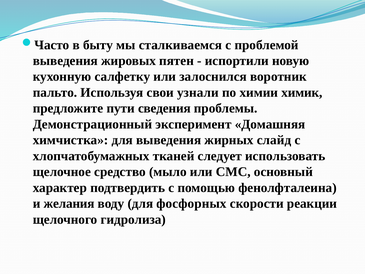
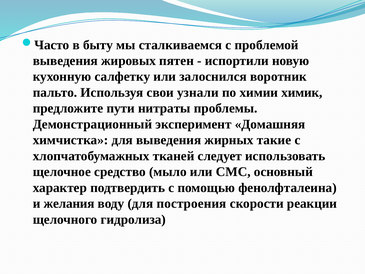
сведения: сведения -> нитраты (164, 108)
слайд: слайд -> такие (274, 140)
фосфорных: фосфорных -> построения (191, 203)
